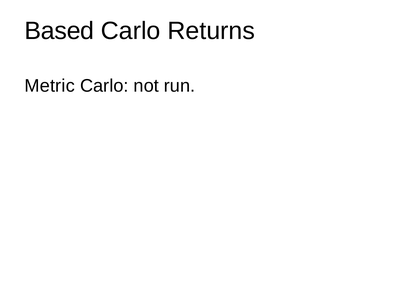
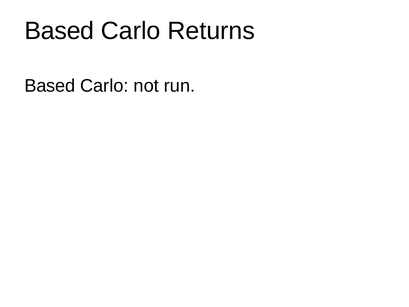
Metric: Metric -> Based (50, 86)
